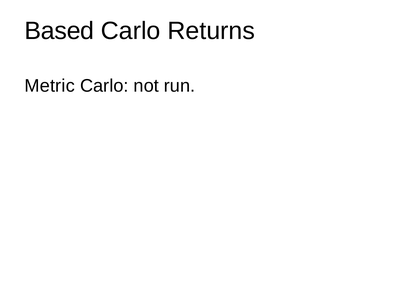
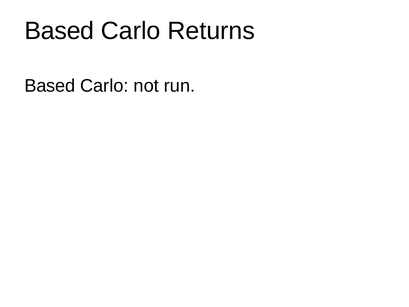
Metric: Metric -> Based (50, 86)
